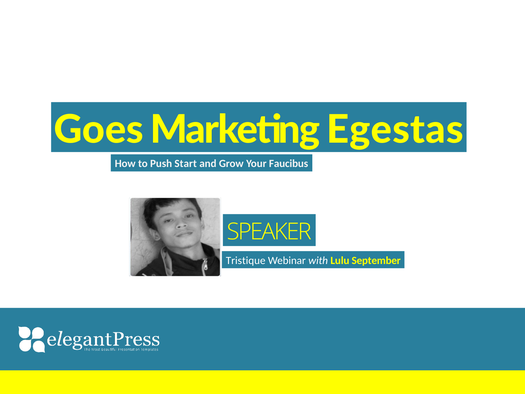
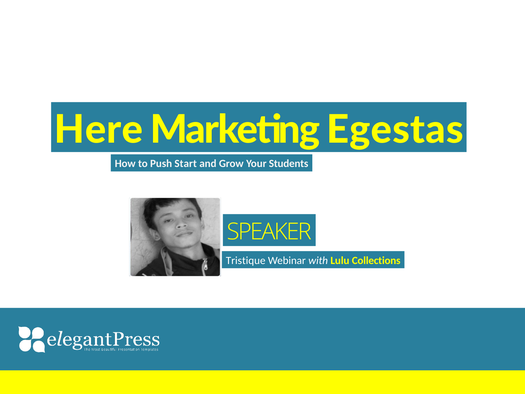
Goes: Goes -> Here (99, 130)
Faucibus: Faucibus -> Students (289, 164)
September: September -> Collections (376, 260)
